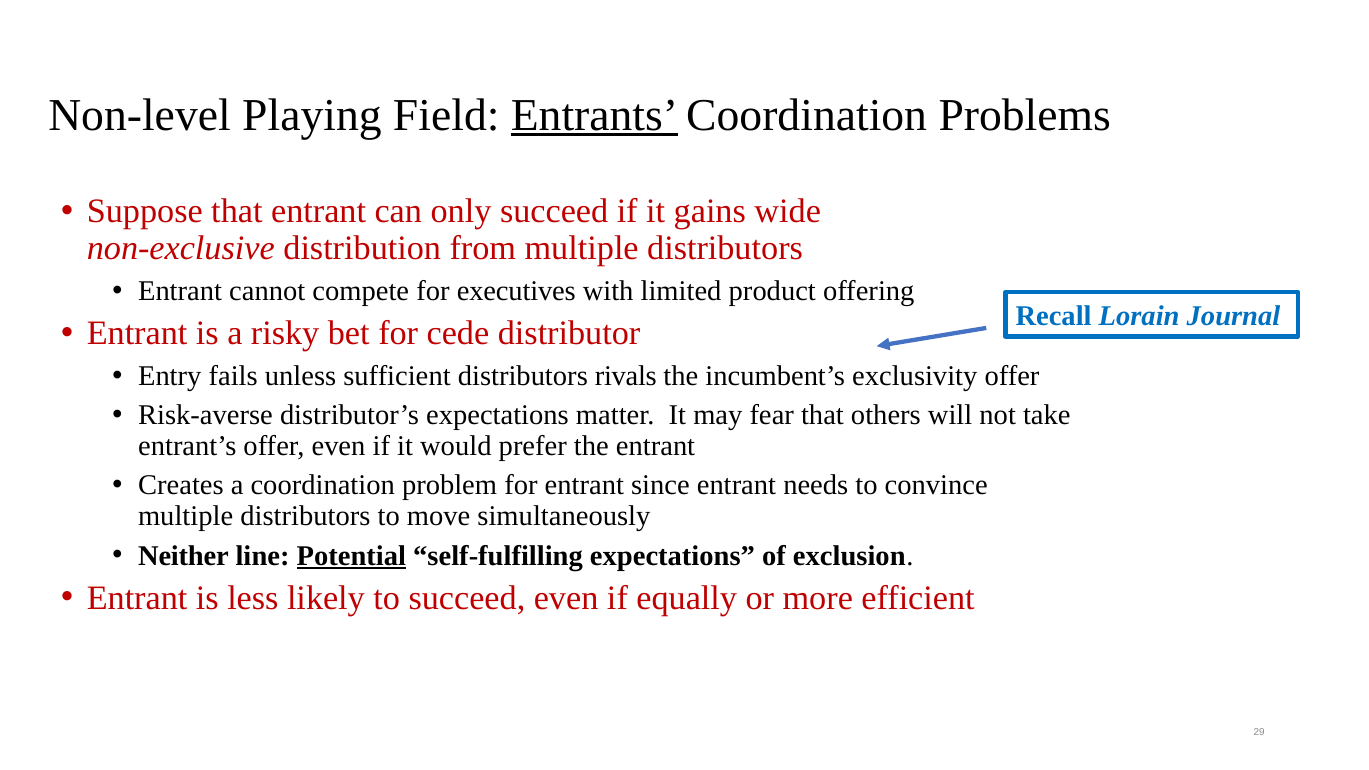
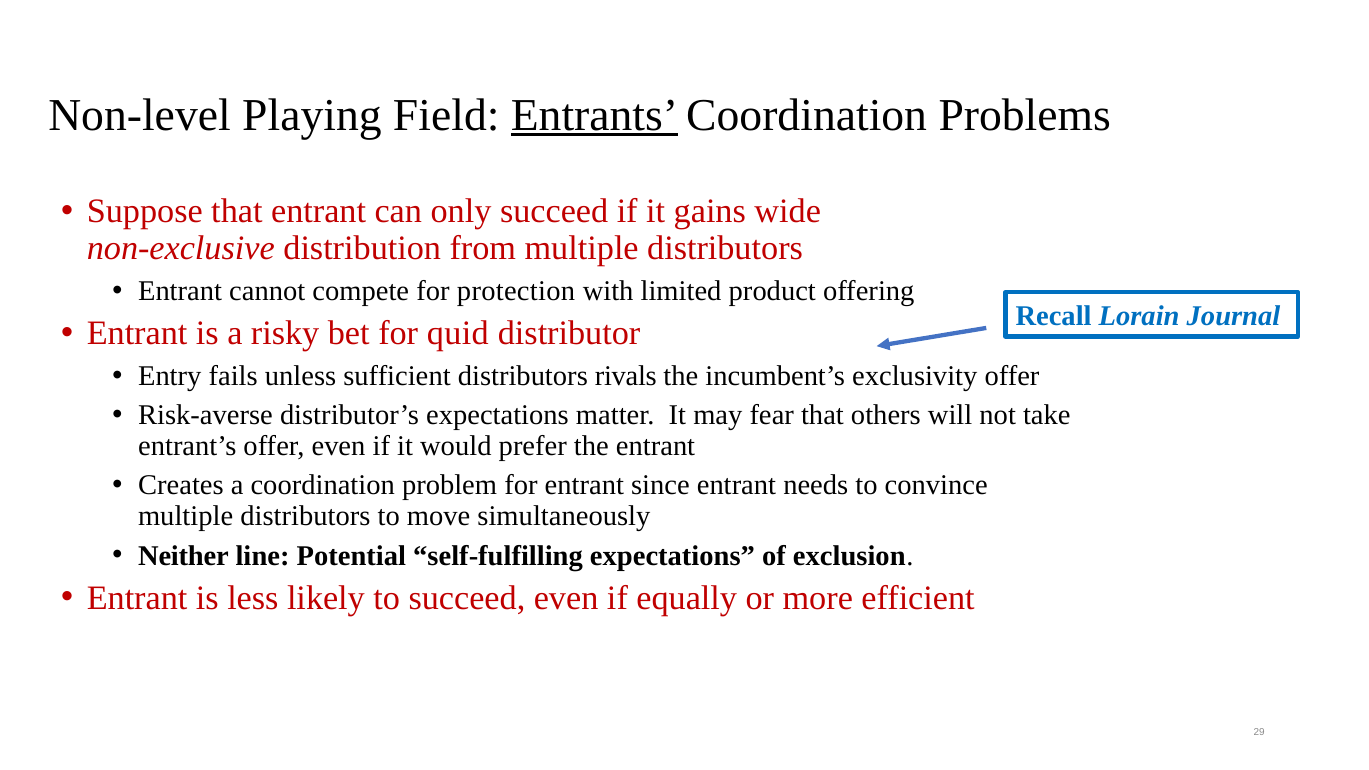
executives: executives -> protection (516, 291)
cede: cede -> quid (458, 334)
Potential underline: present -> none (351, 556)
